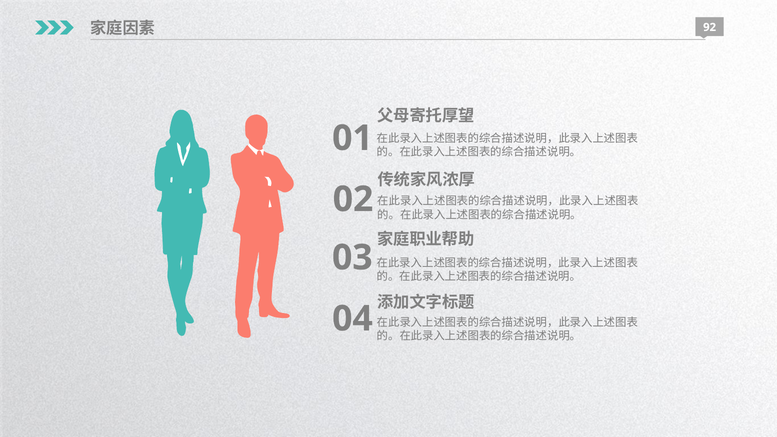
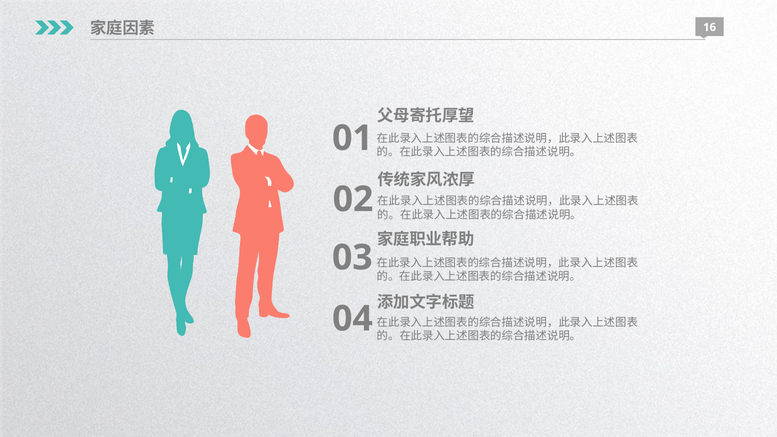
92: 92 -> 16 (710, 27)
